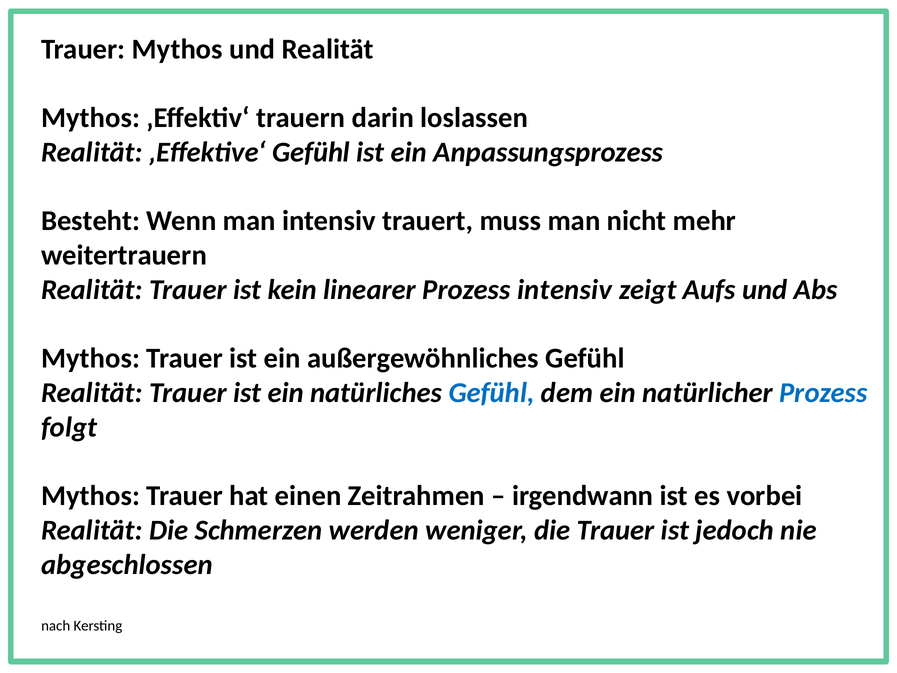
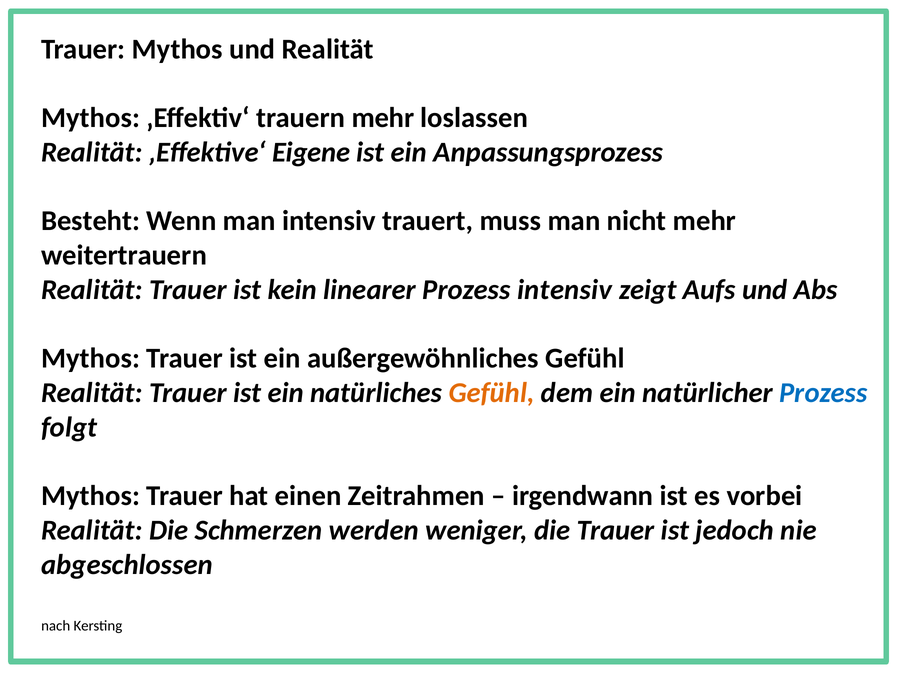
trauern darin: darin -> mehr (383, 118)
‚Effektive‘ Gefühl: Gefühl -> Eigene (311, 152)
Gefühl colour: blue -> orange (491, 393)
